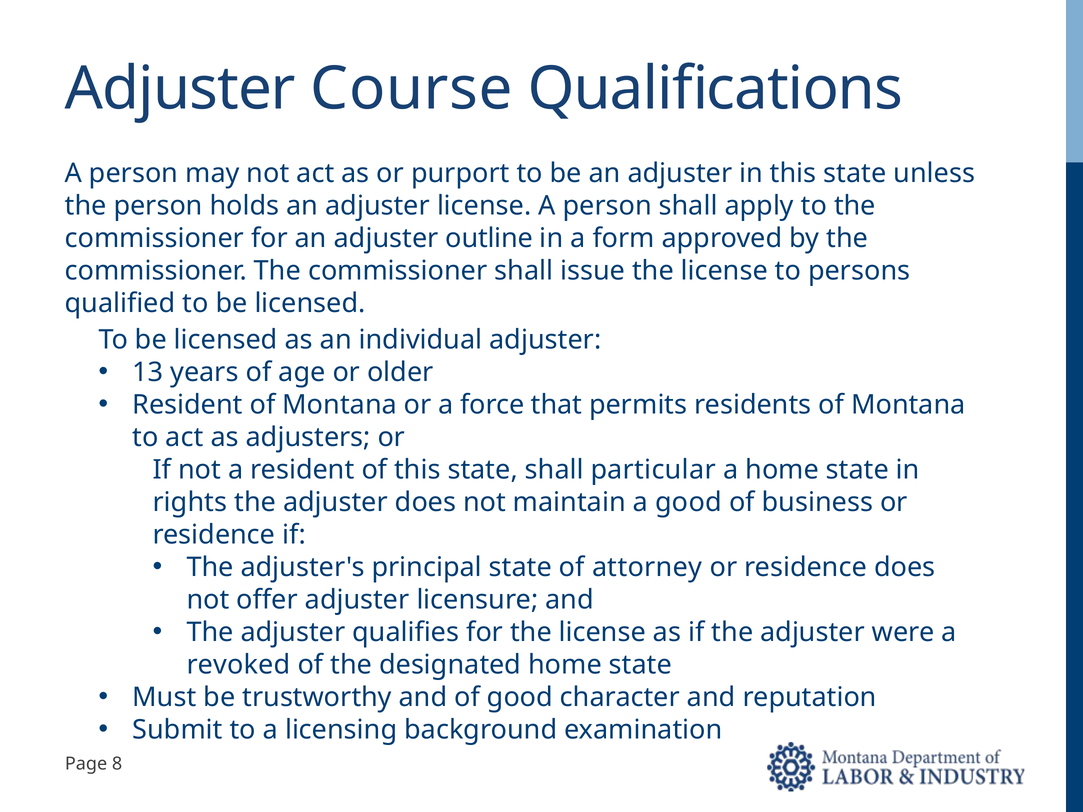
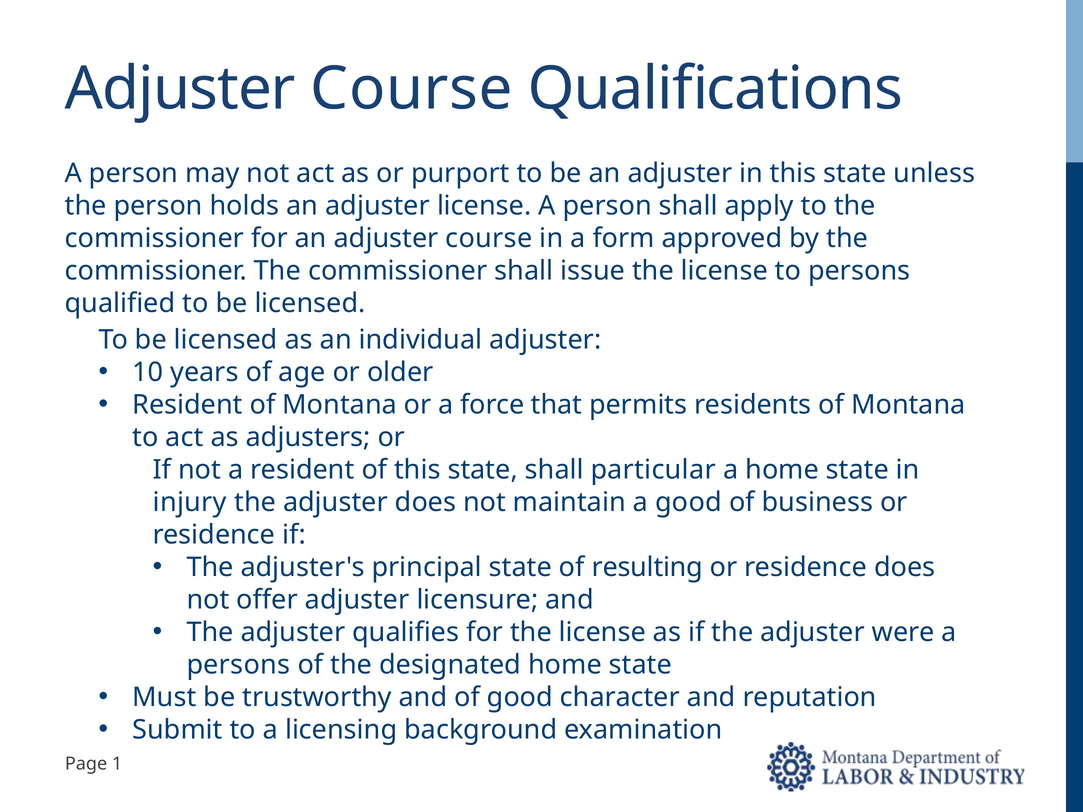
an adjuster outline: outline -> course (489, 239)
13: 13 -> 10 (148, 372)
rights: rights -> injury (190, 502)
attorney: attorney -> resulting (647, 567)
revoked: revoked -> persons (238, 665)
8: 8 -> 1 (117, 764)
